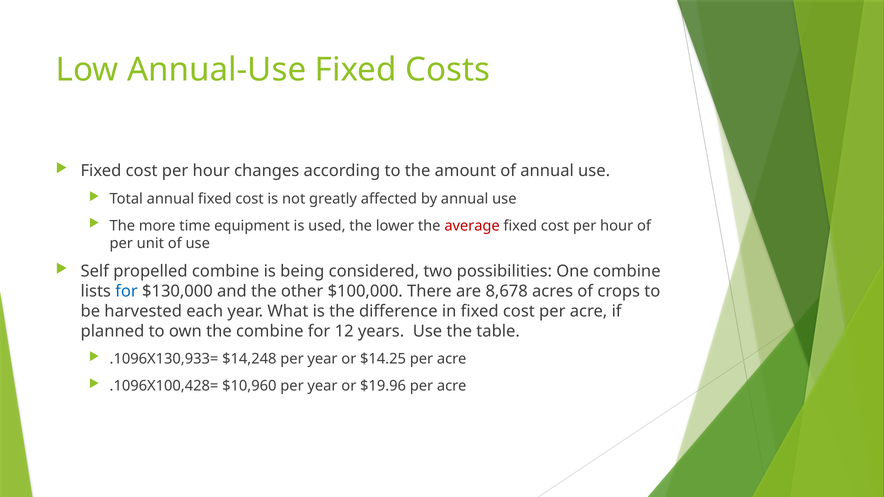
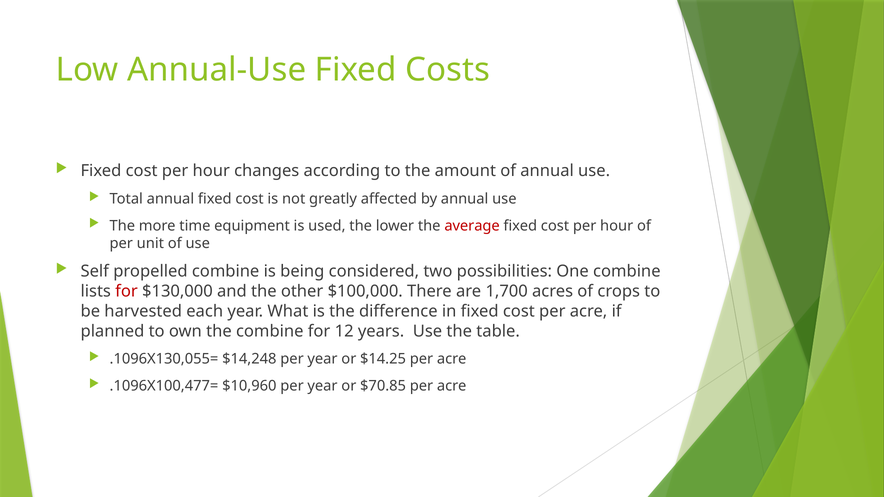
for colour: blue -> red (127, 292)
8,678: 8,678 -> 1,700 (507, 292)
.1096X130,933=: .1096X130,933= -> .1096X130,055= (164, 359)
.1096X100,428=: .1096X100,428= -> .1096X100,477= (164, 386)
$19.96: $19.96 -> $70.85 (383, 386)
